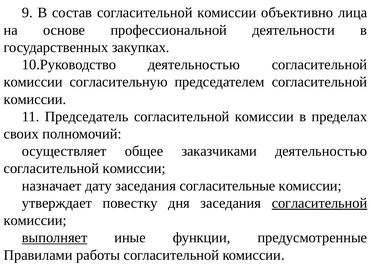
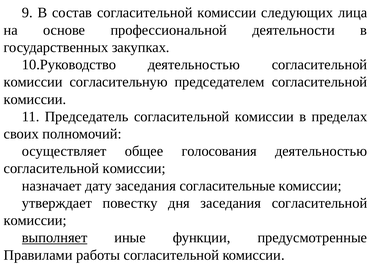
объективно: объективно -> следующих (297, 13)
заказчиками: заказчиками -> голосования (219, 151)
согласительной underline: present -> none (320, 203)
